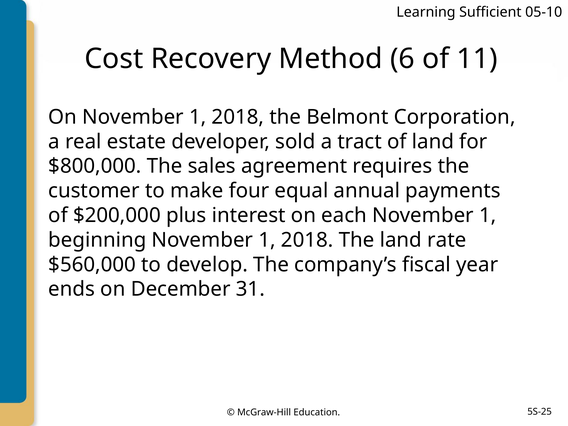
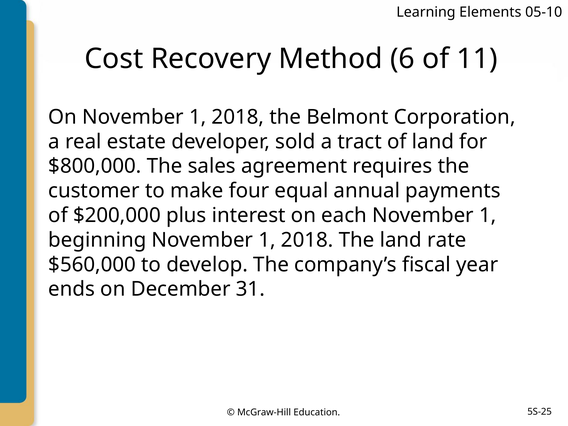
Sufficient: Sufficient -> Elements (490, 12)
